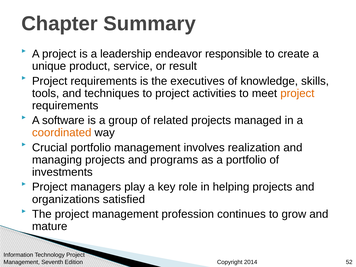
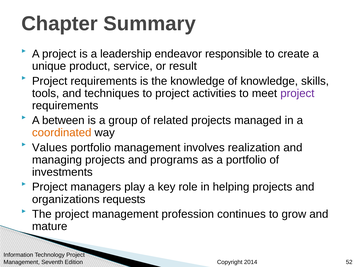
the executives: executives -> knowledge (198, 81)
project colour: orange -> purple (297, 93)
software: software -> between (63, 120)
Crucial: Crucial -> Values (50, 148)
satisfied: satisfied -> requests (124, 199)
